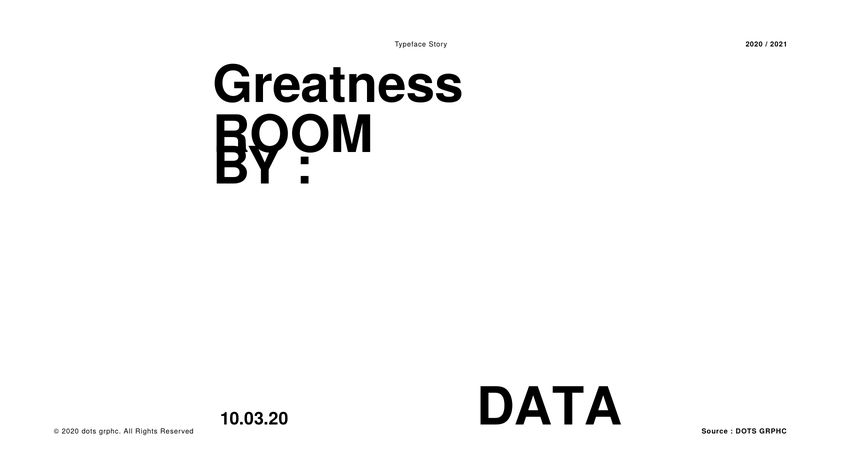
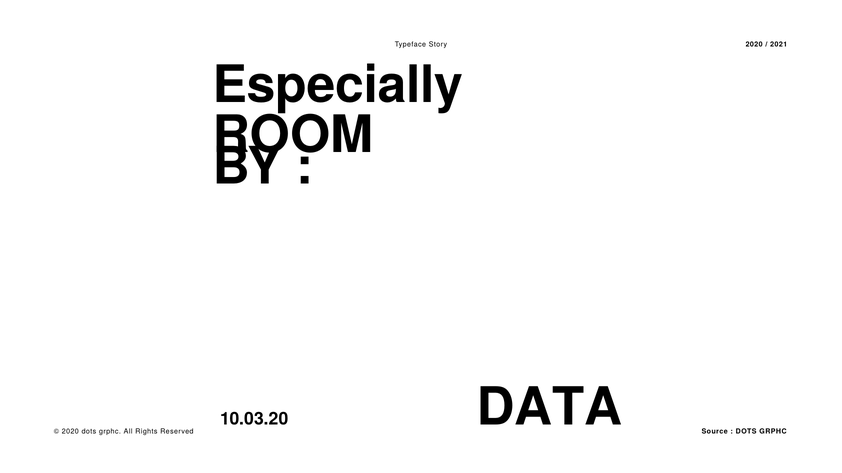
Greatness: Greatness -> Especially (338, 85)
